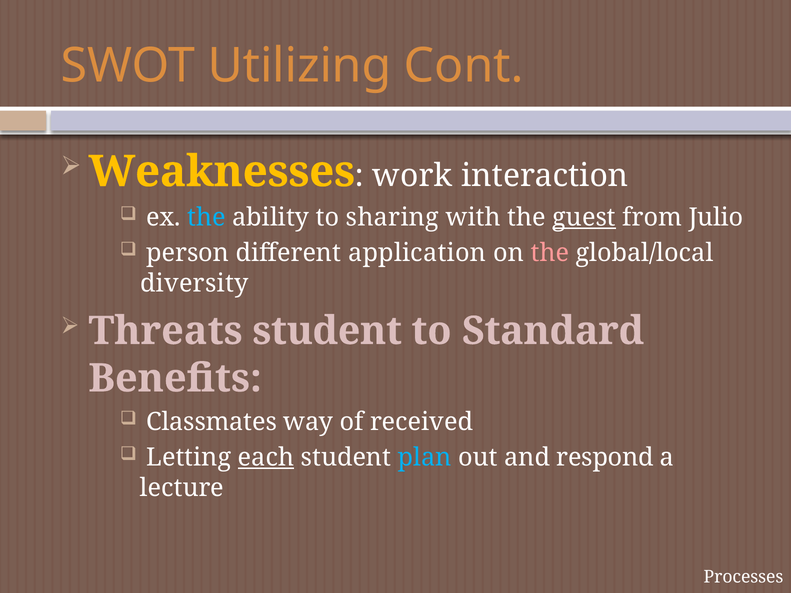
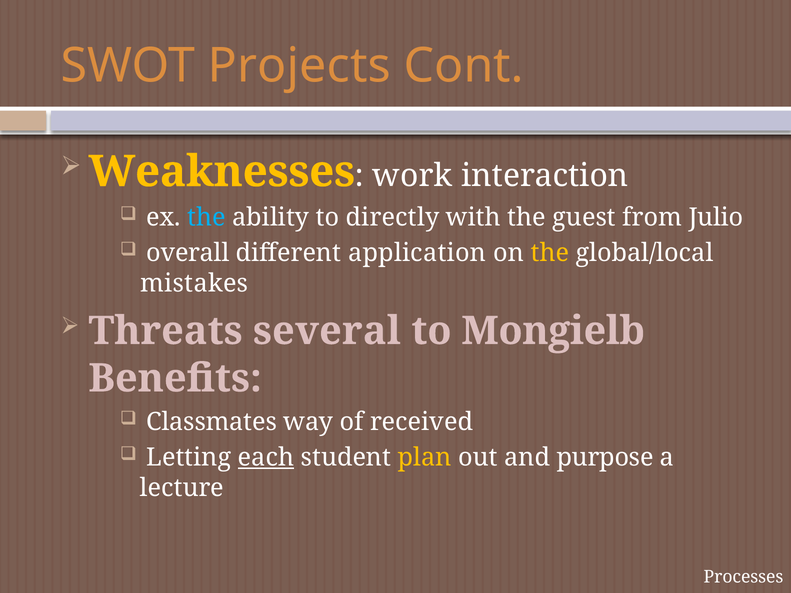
Utilizing: Utilizing -> Projects (299, 66)
sharing: sharing -> directly (393, 217)
guest underline: present -> none (584, 217)
person: person -> overall (188, 253)
the colour: pink -> yellow (550, 253)
diversity: diversity -> mistakes (194, 284)
Threats student: student -> several (327, 331)
Standard: Standard -> Mongielb (553, 331)
plan colour: light blue -> yellow (425, 458)
respond: respond -> purpose (605, 458)
